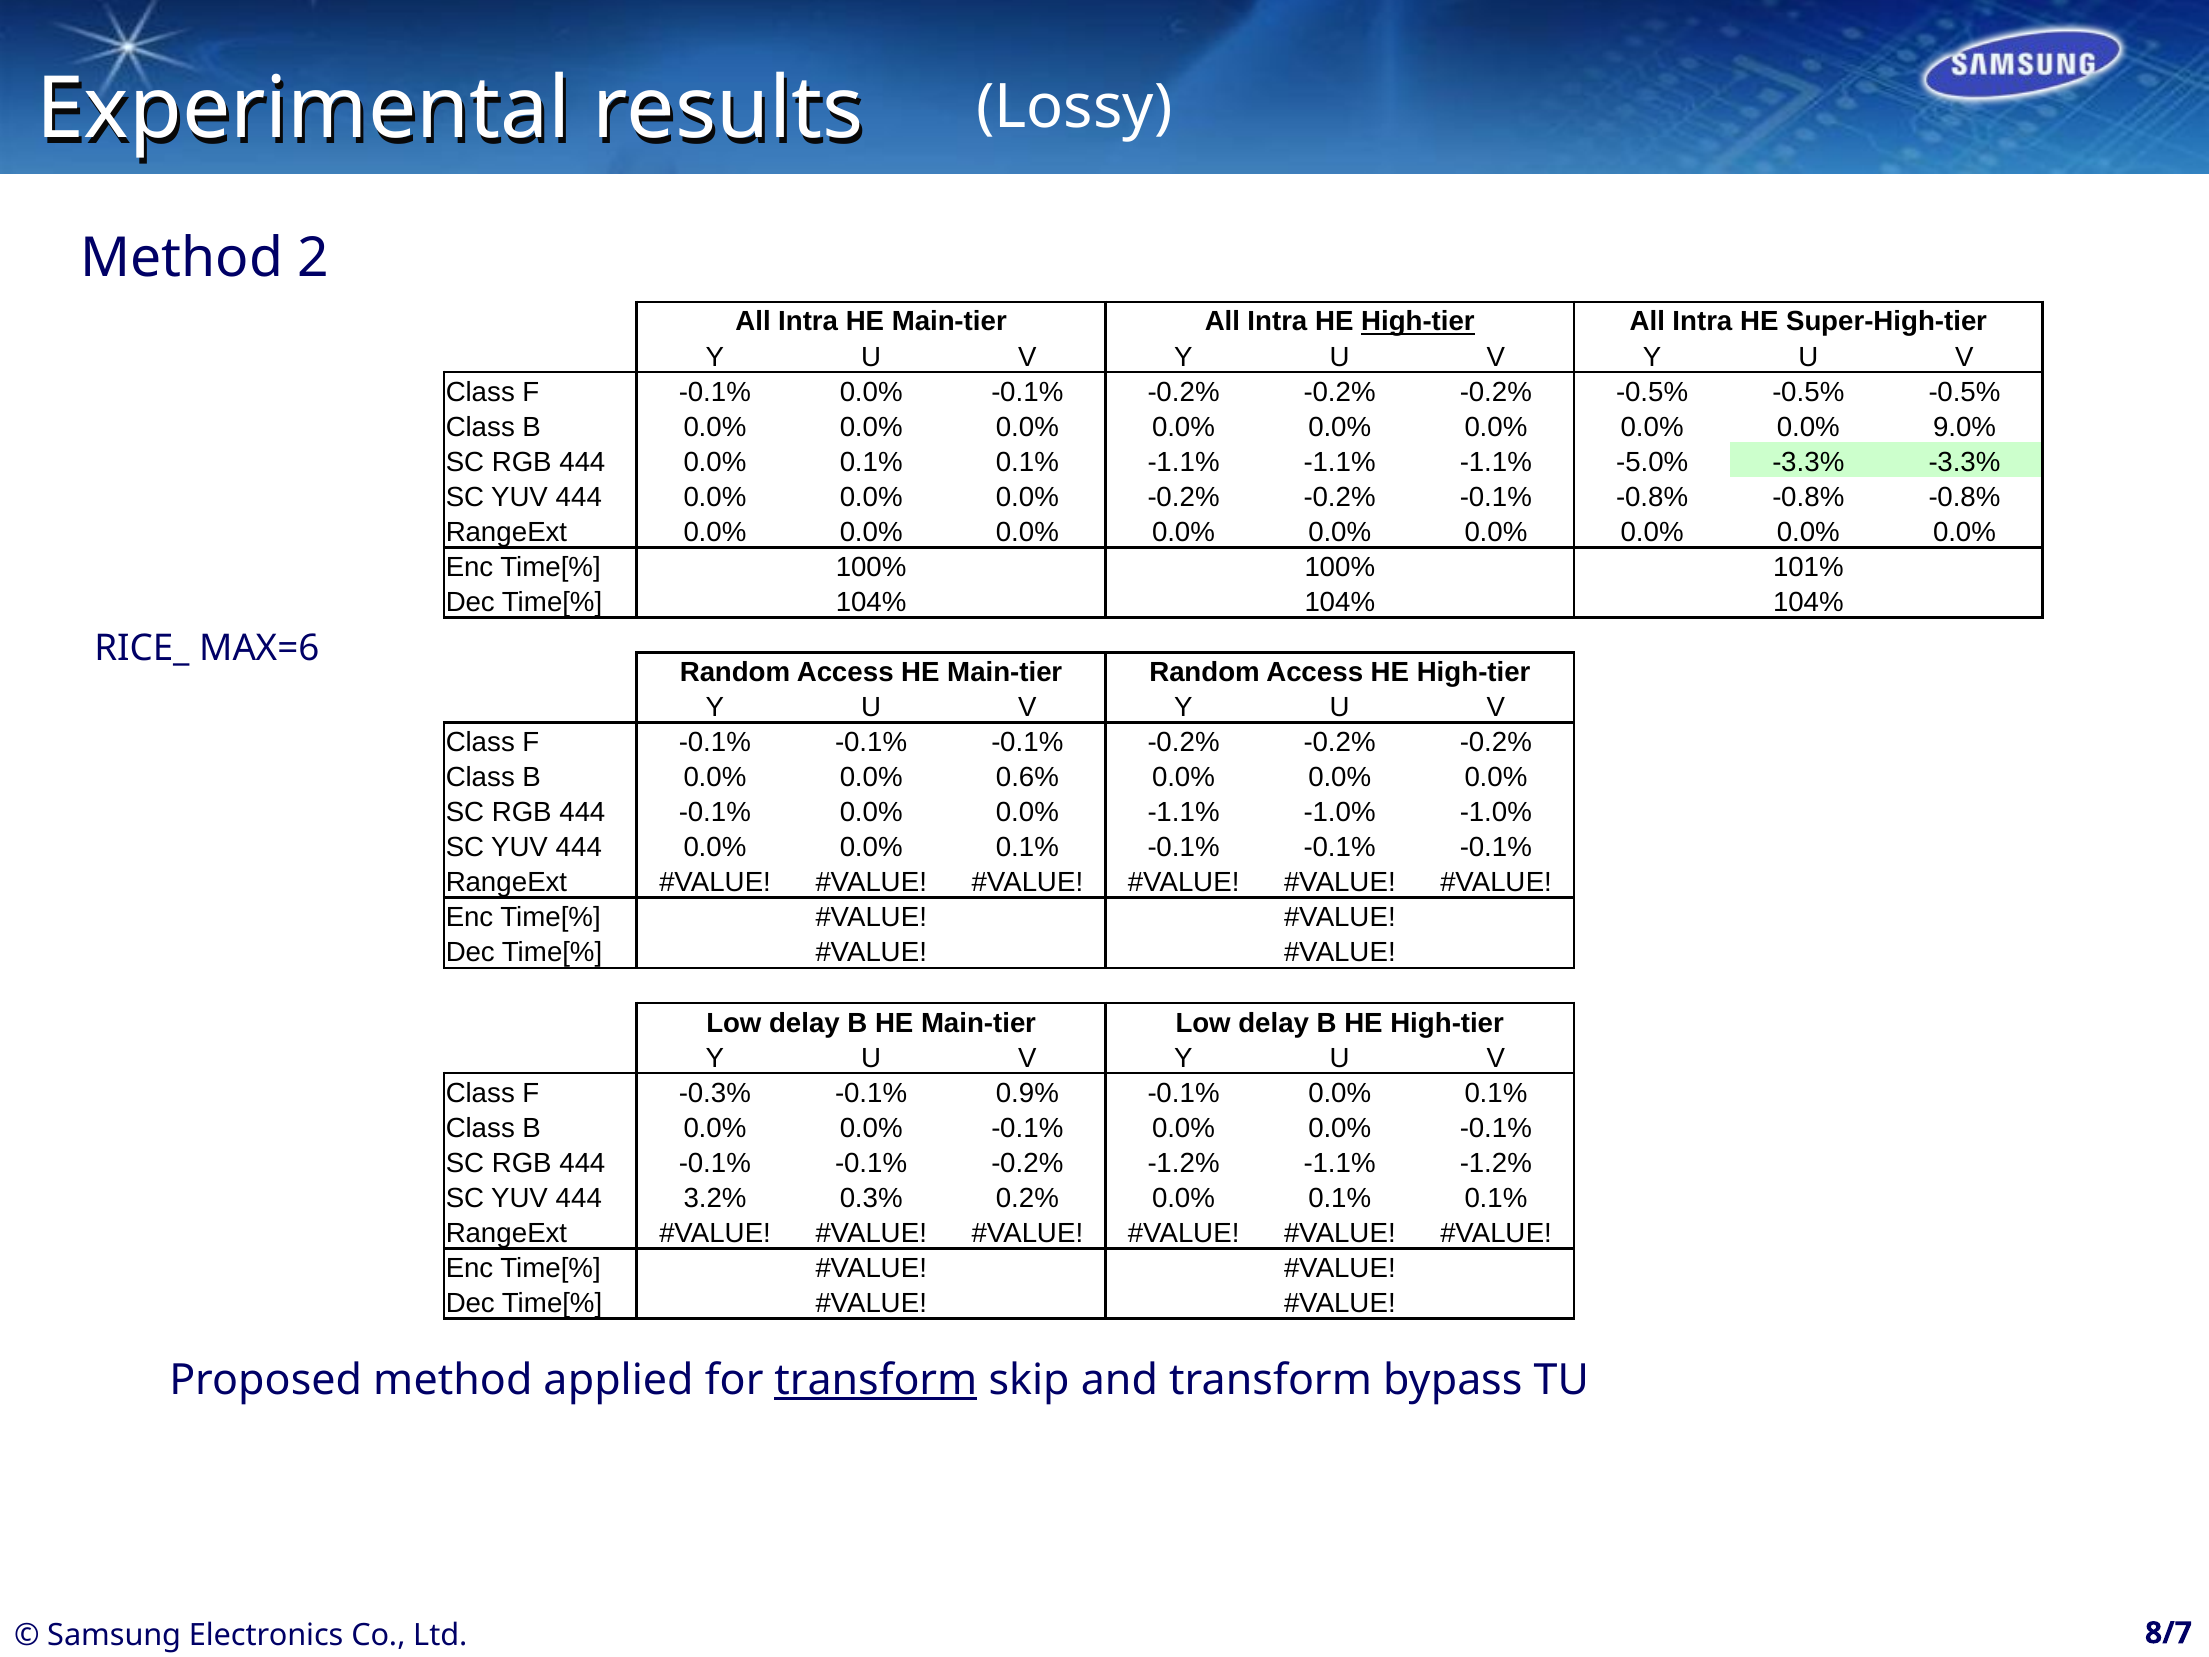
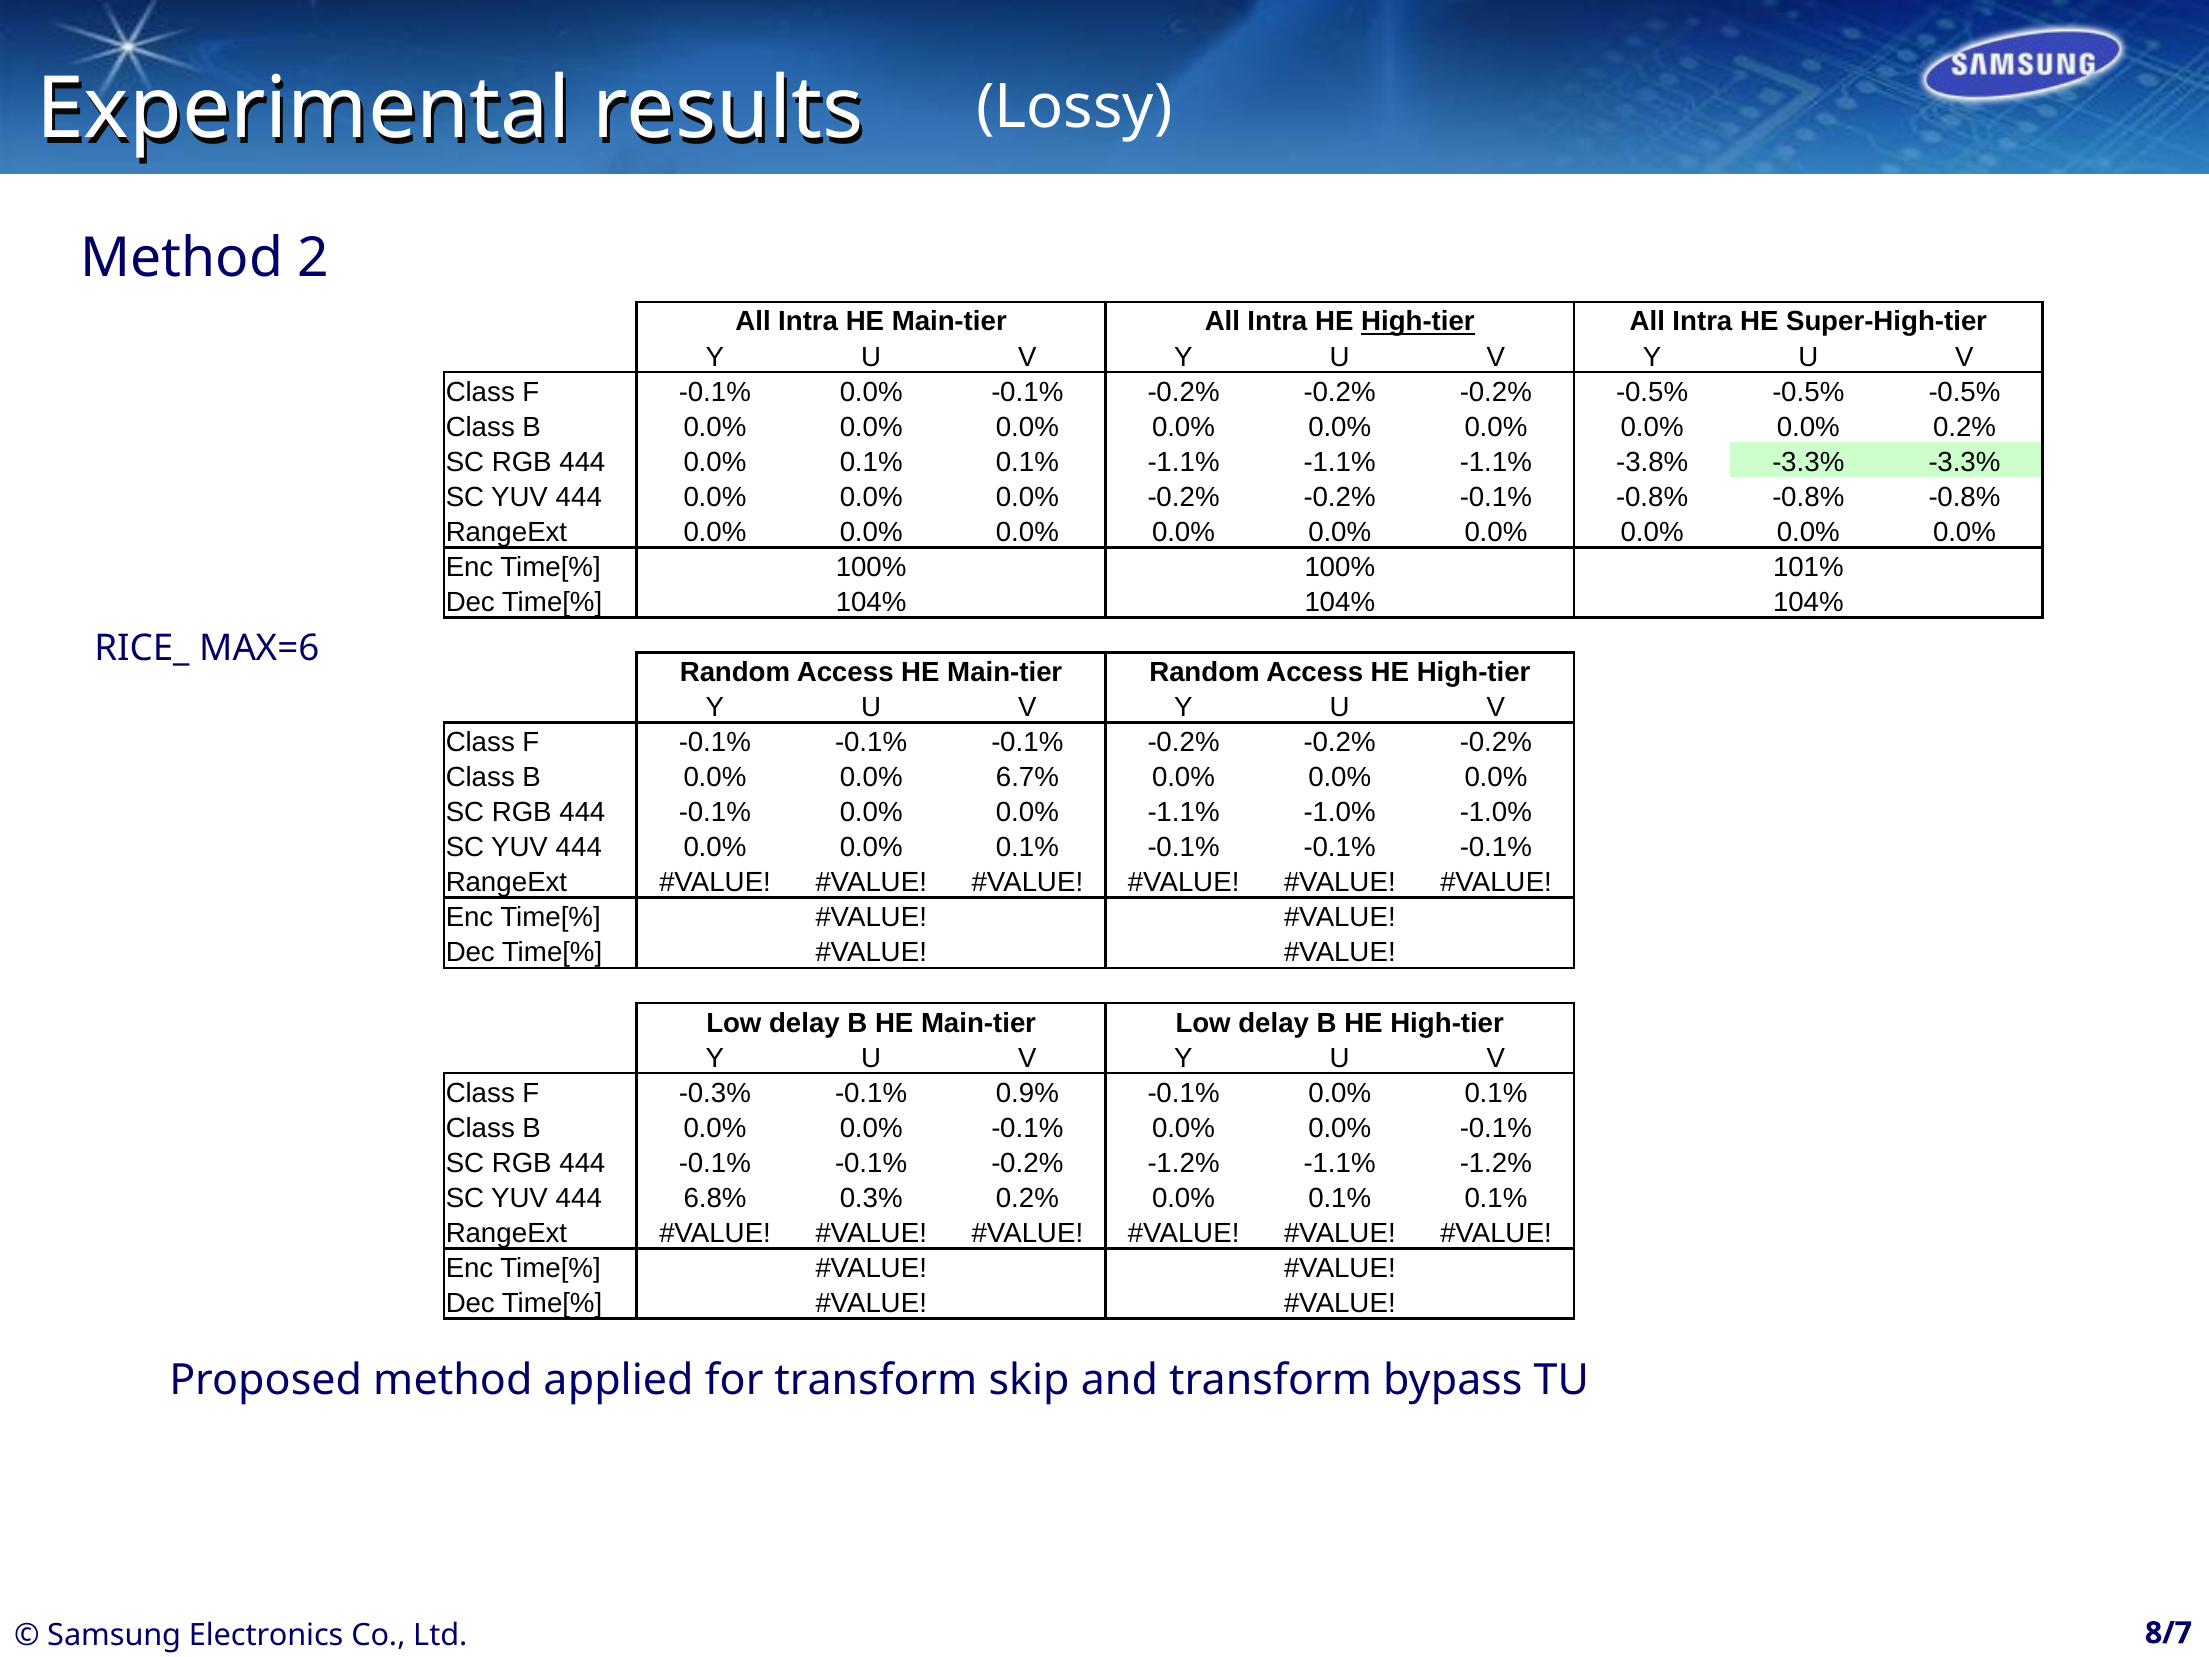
0.0% 9.0%: 9.0% -> 0.2% (1965, 427)
-5.0%: -5.0% -> -3.8% (1652, 462)
0.6%: 0.6% -> 6.7% (1027, 777)
3.2%: 3.2% -> 6.8% (715, 1198)
transform underline: present -> none (876, 1380)
